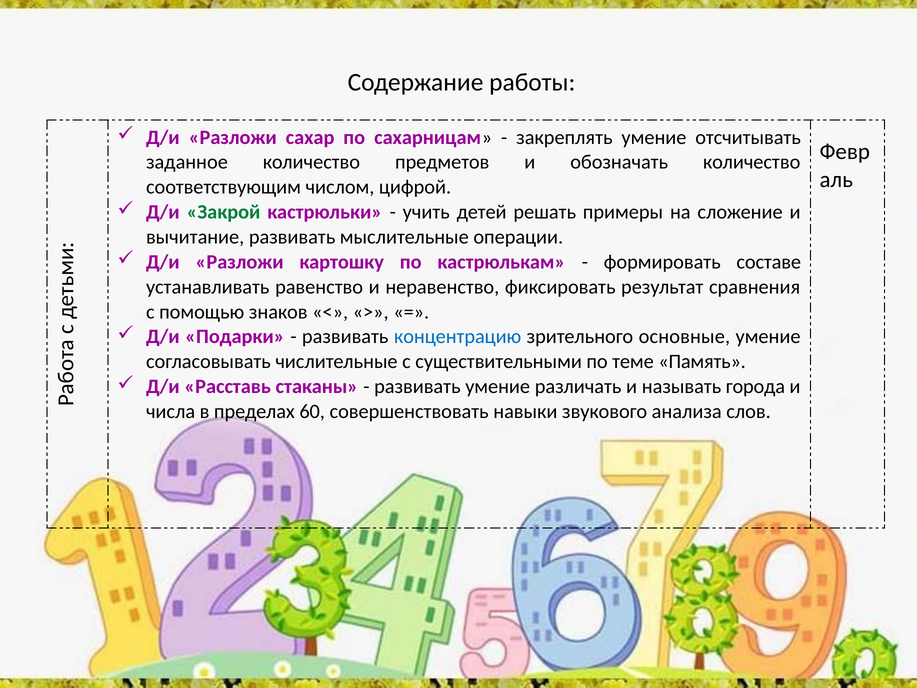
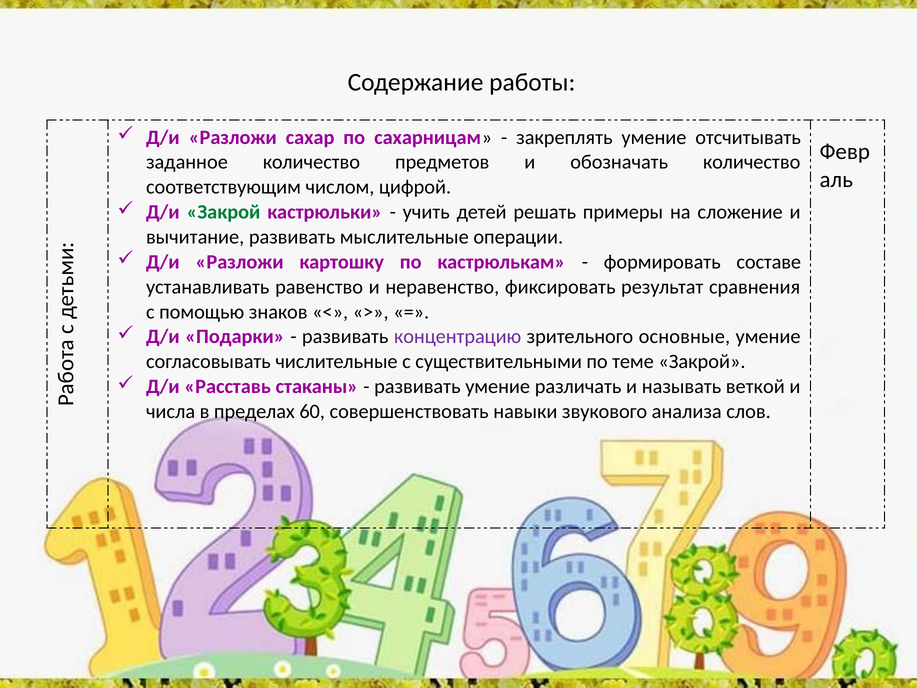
концентрацию colour: blue -> purple (458, 337)
теме Память: Память -> Закрой (702, 361)
города: города -> веткой (755, 386)
